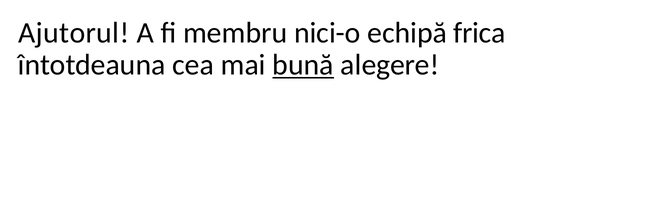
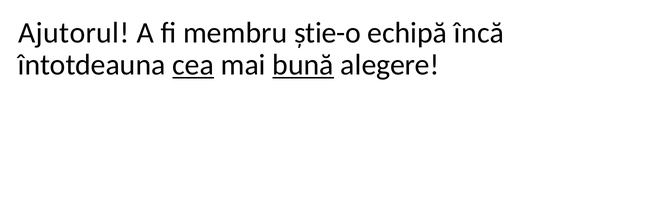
nici-o: nici-o -> știe-o (327, 33)
frica: frica -> încă (479, 33)
cea underline: none -> present (193, 65)
